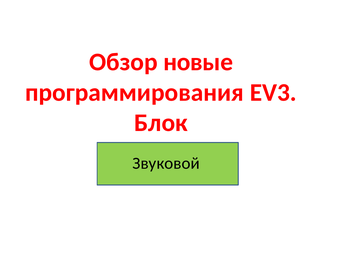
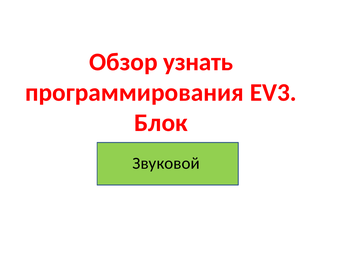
новые: новые -> узнать (198, 62)
